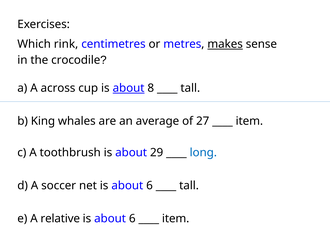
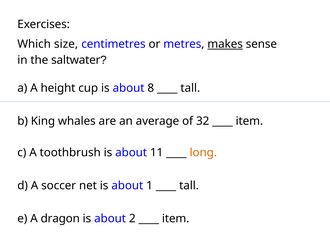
rink: rink -> size (66, 44)
crocodile: crocodile -> saltwater (76, 60)
across: across -> height (58, 88)
about underline: present -> none (129, 88)
27: 27 -> 32 (203, 121)
29: 29 -> 11 (157, 153)
long colour: blue -> orange (203, 153)
net is about 6: 6 -> 1 (150, 186)
relative: relative -> dragon (60, 219)
6: 6 -> 2 (132, 219)
